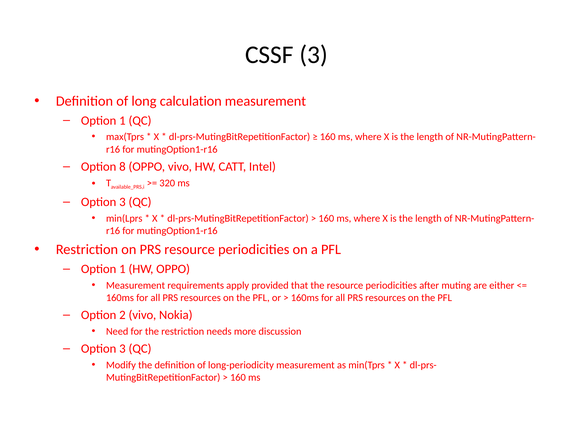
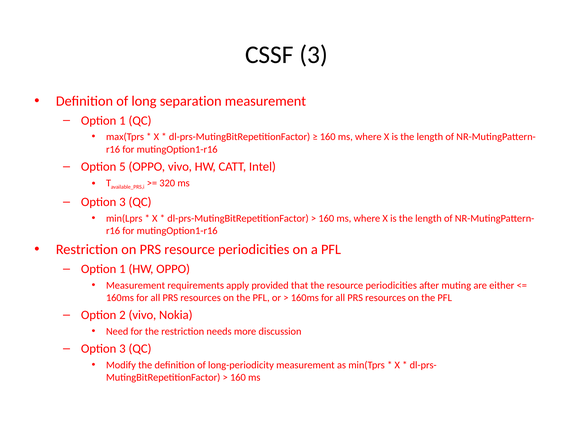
calculation: calculation -> separation (191, 101)
8: 8 -> 5 (122, 167)
